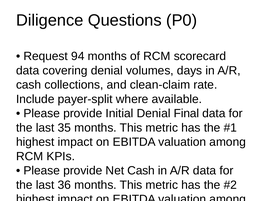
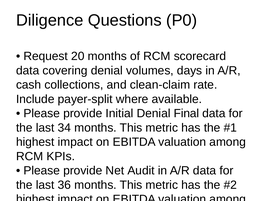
94: 94 -> 20 (78, 56)
35: 35 -> 34 (64, 128)
Net Cash: Cash -> Audit (141, 171)
